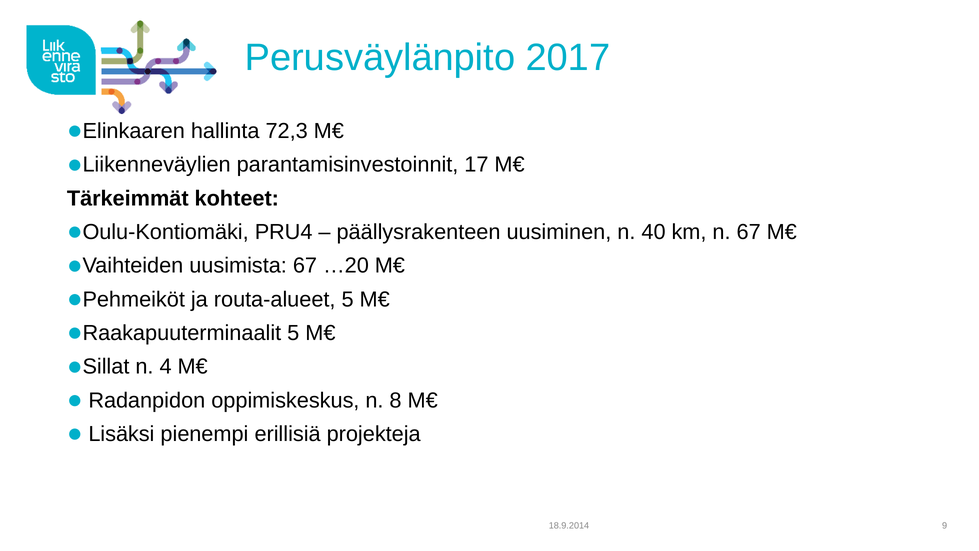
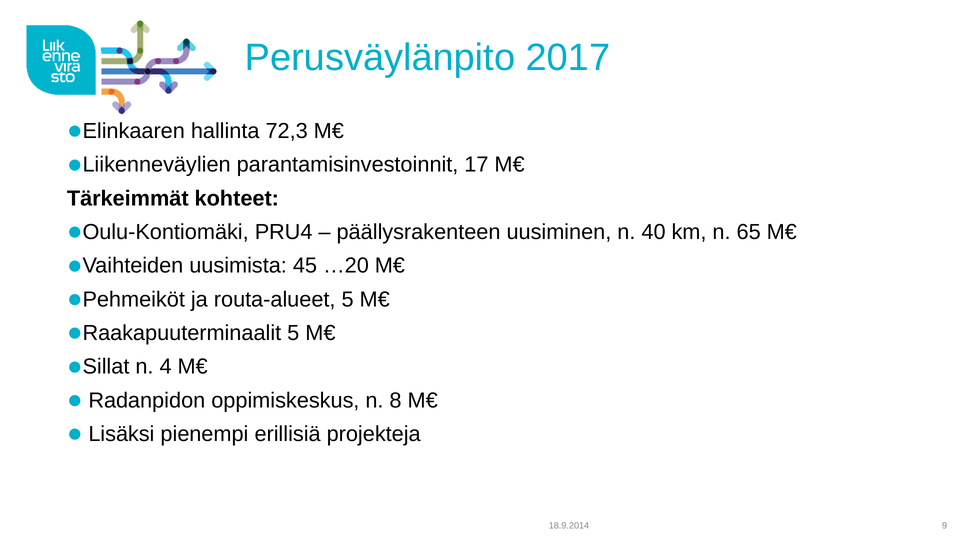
n 67: 67 -> 65 (749, 232)
uusimista 67: 67 -> 45 (305, 266)
